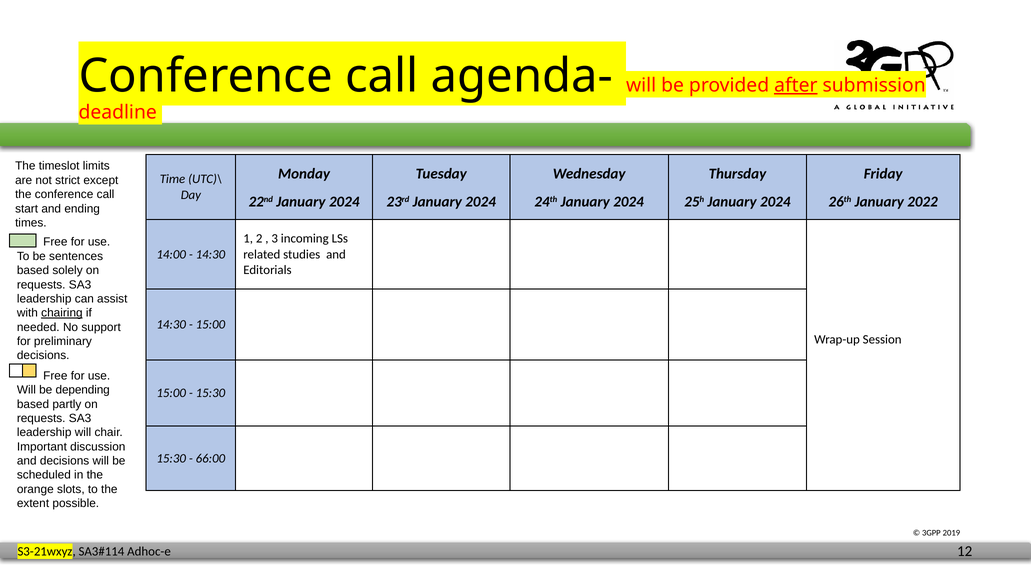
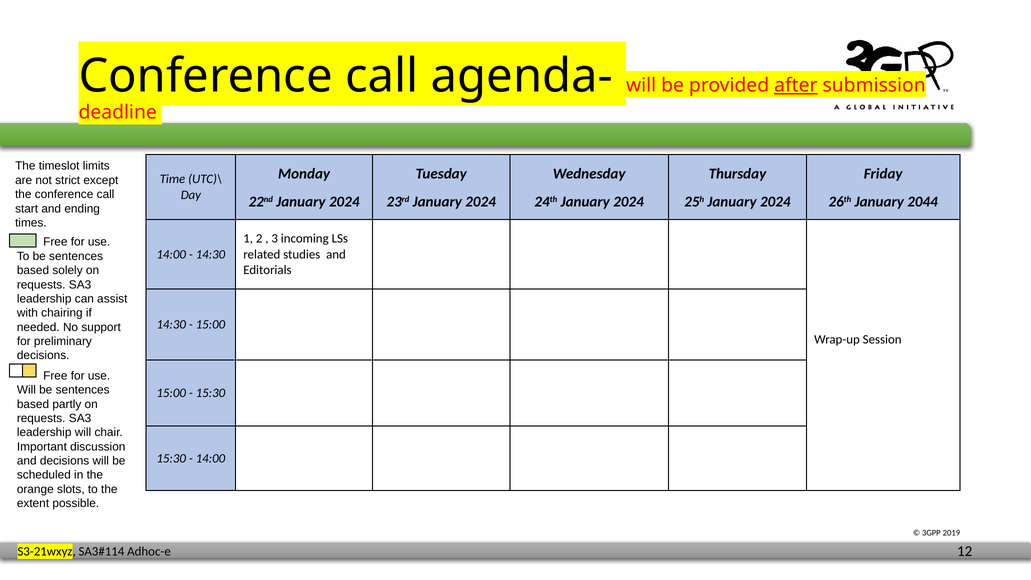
2022: 2022 -> 2044 (923, 202)
chairing underline: present -> none (62, 313)
Will be depending: depending -> sentences (83, 390)
66:00: 66:00 -> 14:00 (210, 458)
